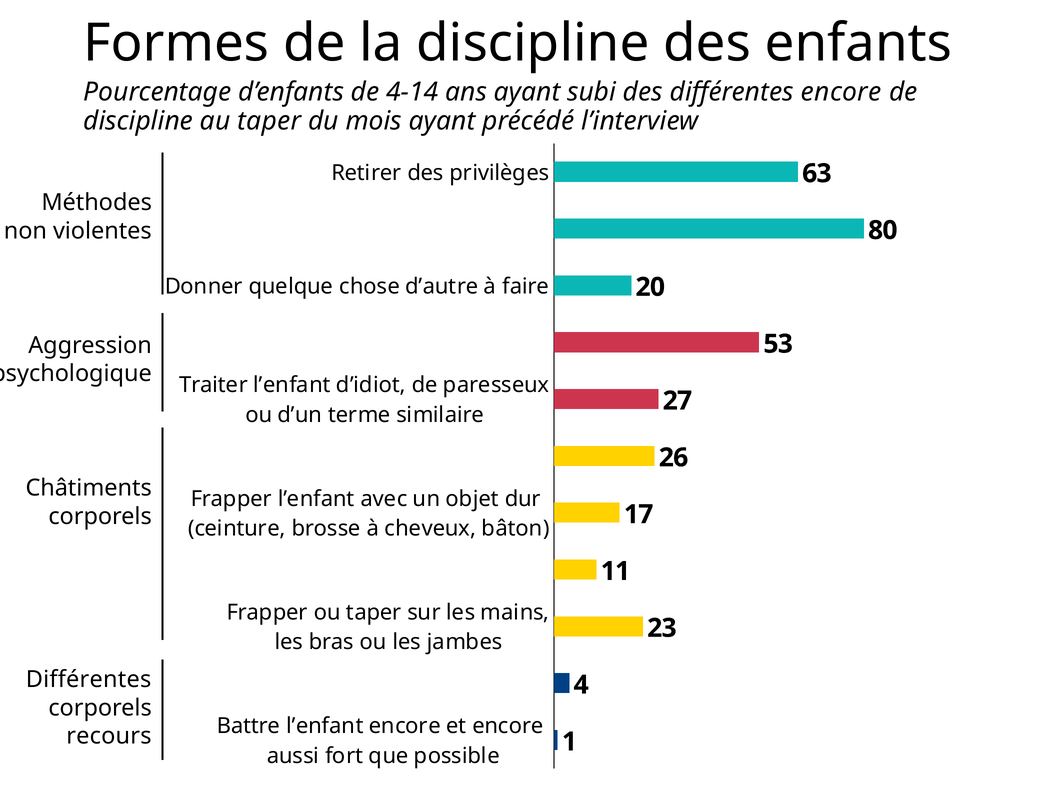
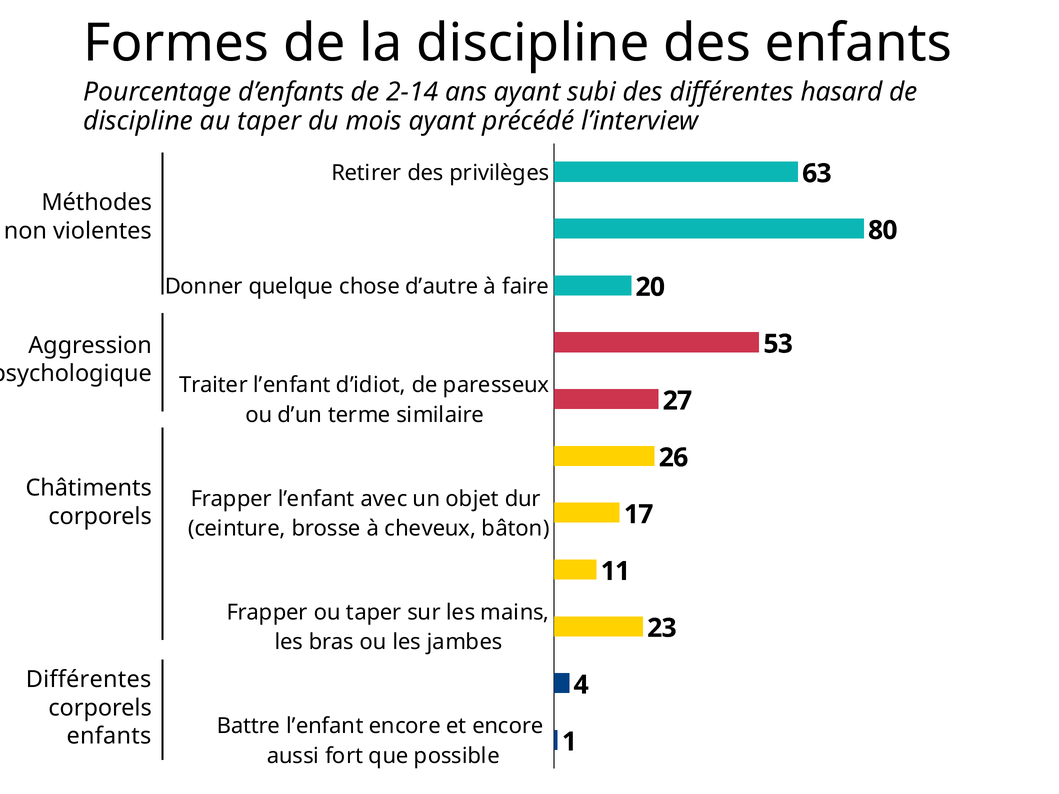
4-14: 4-14 -> 2-14 (412, 92)
différentes encore: encore -> hasard (841, 92)
recours: recours -> enfants (109, 736)
